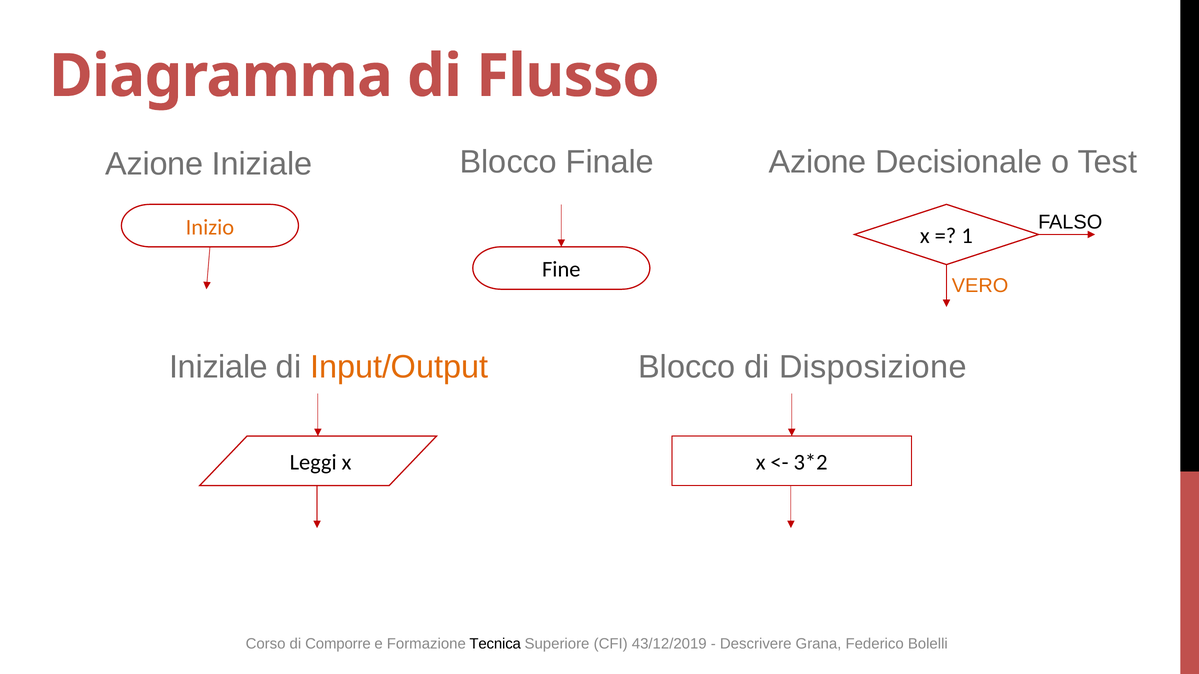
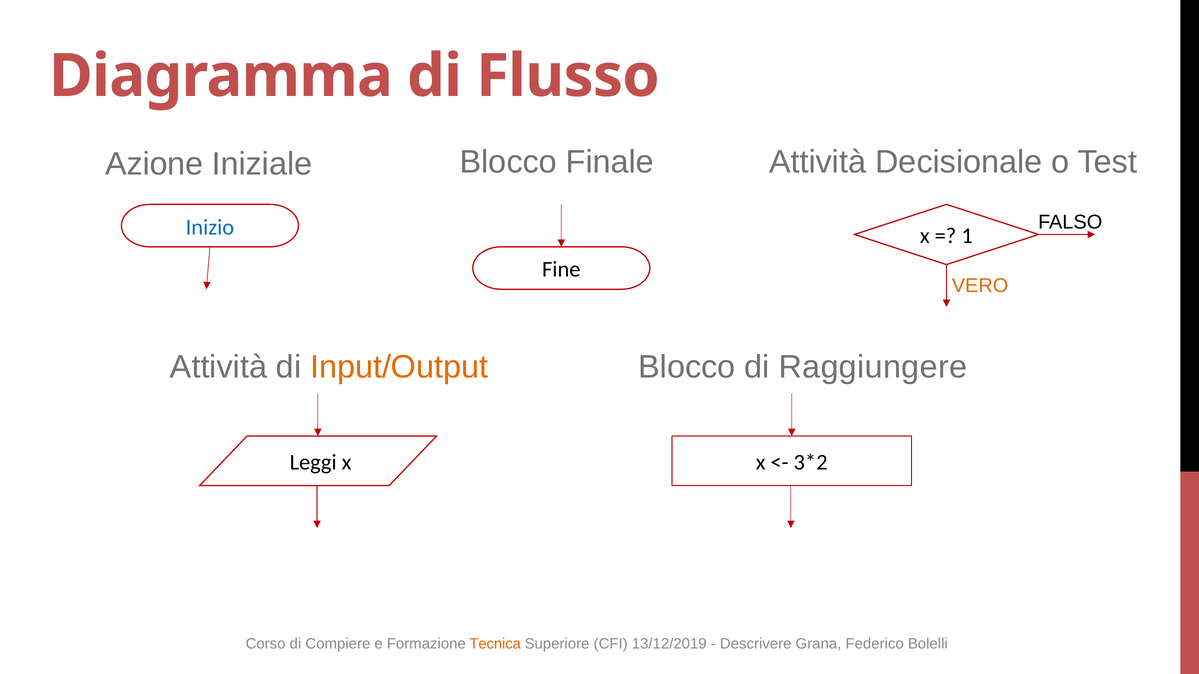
Azione: Azione -> Attività (818, 162)
Inizio colour: orange -> blue (210, 227)
Iniziale: Iniziale -> Attività (218, 367)
Disposizione: Disposizione -> Raggiungere (873, 367)
Comporre: Comporre -> Compiere (338, 644)
Tecnica colour: black -> orange (495, 644)
43/12/2019: 43/12/2019 -> 13/12/2019 (669, 644)
